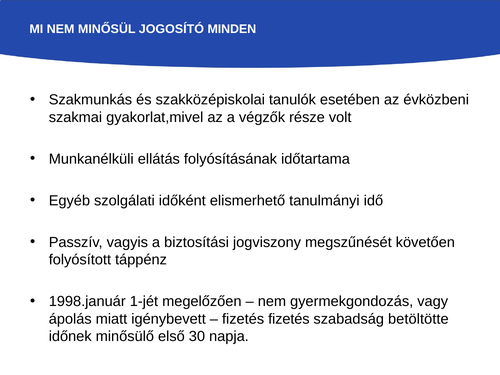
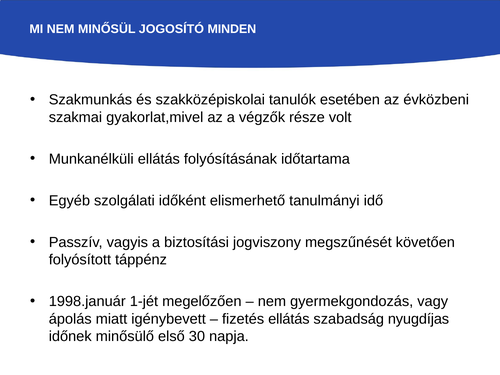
fizetés fizetés: fizetés -> ellátás (289, 319)
betöltötte: betöltötte -> nyugdíjas (418, 319)
